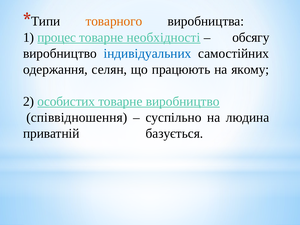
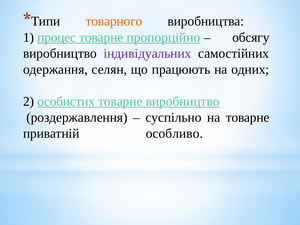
необхідності: необхідності -> пропорційно (163, 37)
індивідуальних colour: blue -> purple (147, 53)
якому: якому -> одних (250, 69)
співвідношення: співвідношення -> роздержавлення (77, 117)
на людина: людина -> товарне (248, 117)
базується: базується -> особливо (174, 133)
